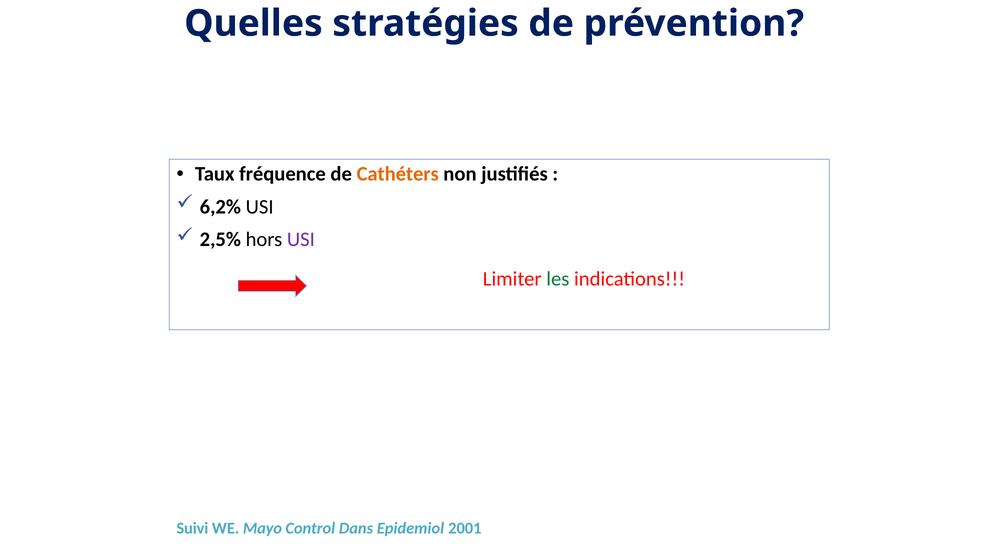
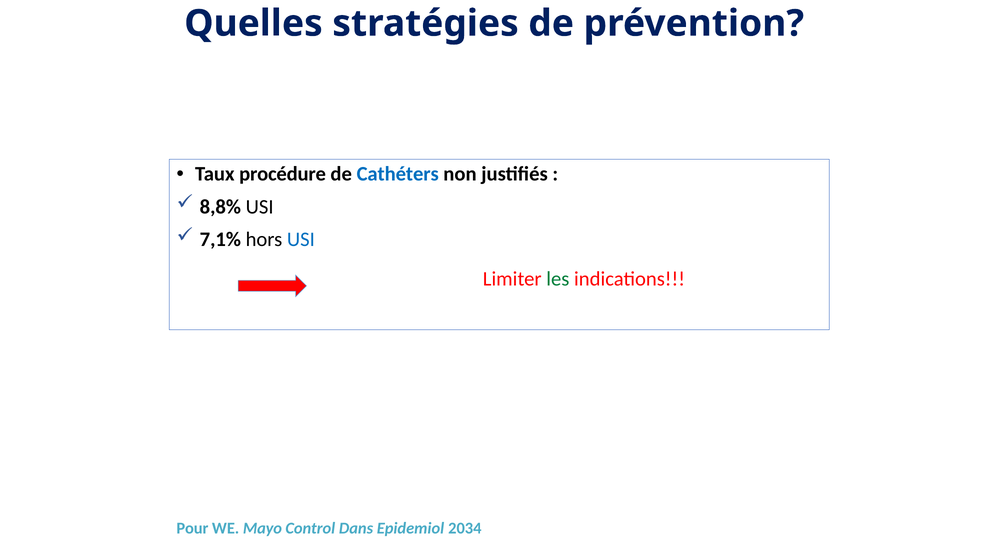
fréquence: fréquence -> procédure (283, 174)
Cathéters colour: orange -> blue (398, 174)
6,2%: 6,2% -> 8,8% (220, 207)
2,5%: 2,5% -> 7,1% (220, 239)
USI colour: purple -> blue (301, 239)
Suivi: Suivi -> Pour (192, 528)
2001: 2001 -> 2034 (465, 528)
